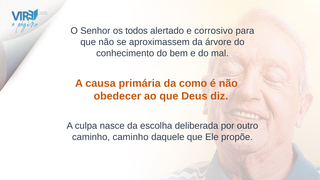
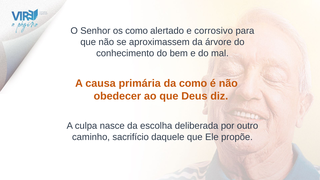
os todos: todos -> como (137, 31)
caminho caminho: caminho -> sacrifício (131, 137)
